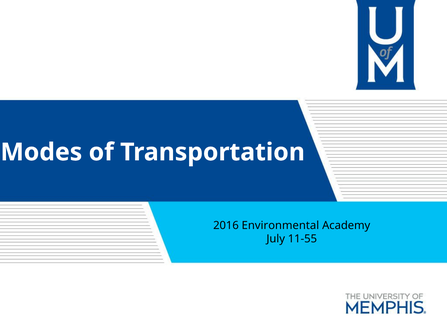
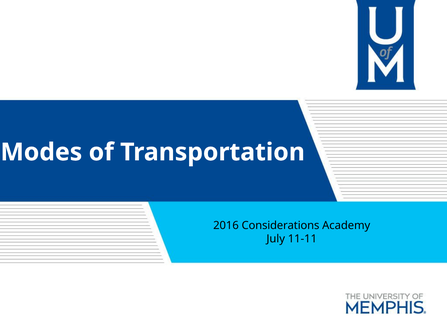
Environmental: Environmental -> Considerations (281, 226)
11-55: 11-55 -> 11-11 (302, 239)
